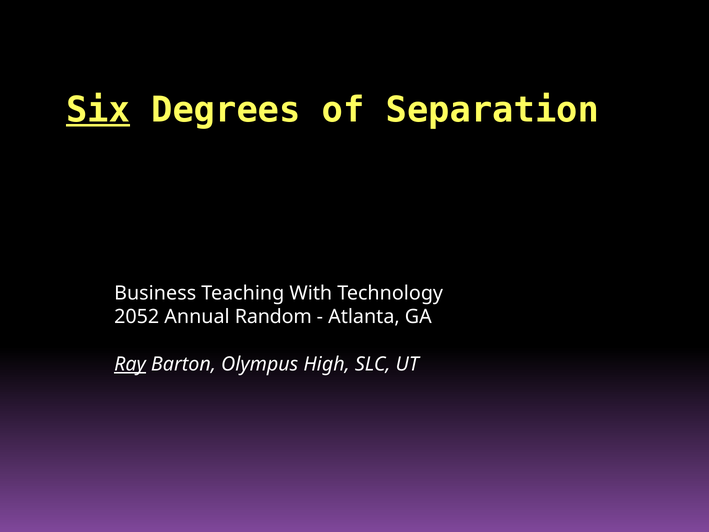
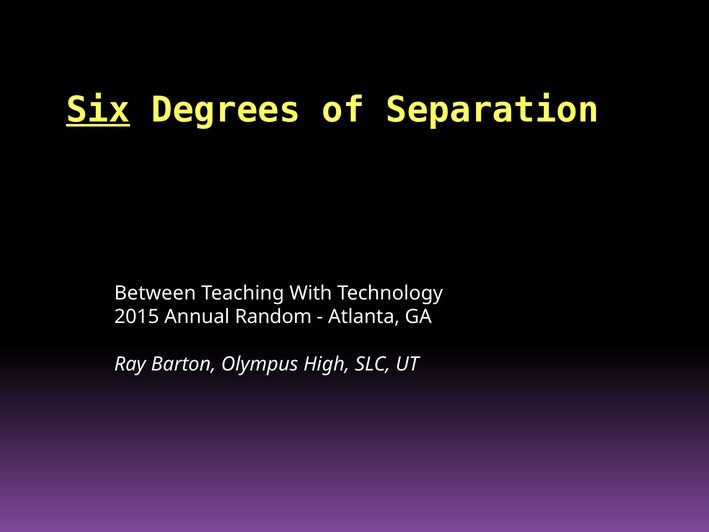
Business: Business -> Between (155, 293)
2052: 2052 -> 2015 (137, 317)
Ray underline: present -> none (130, 364)
